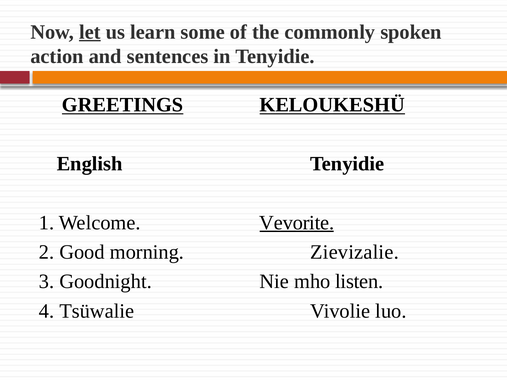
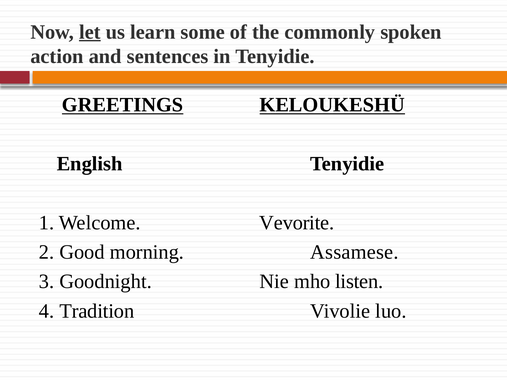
Vevorite underline: present -> none (297, 223)
Zievizalie: Zievizalie -> Assamese (354, 252)
Tsüwalie: Tsüwalie -> Tradition (97, 311)
